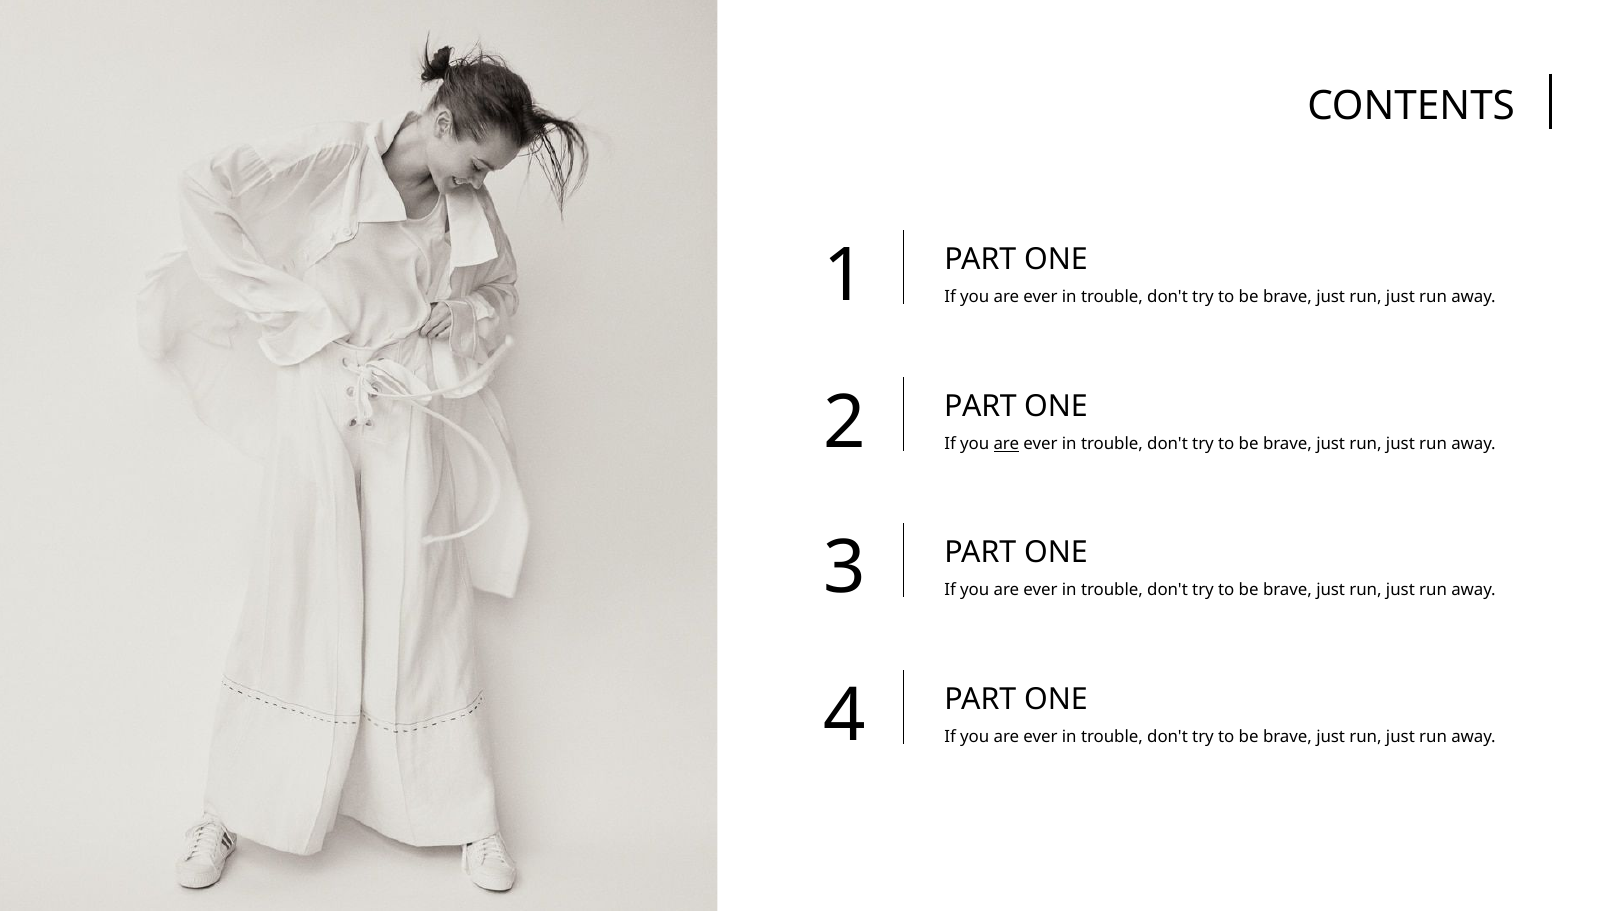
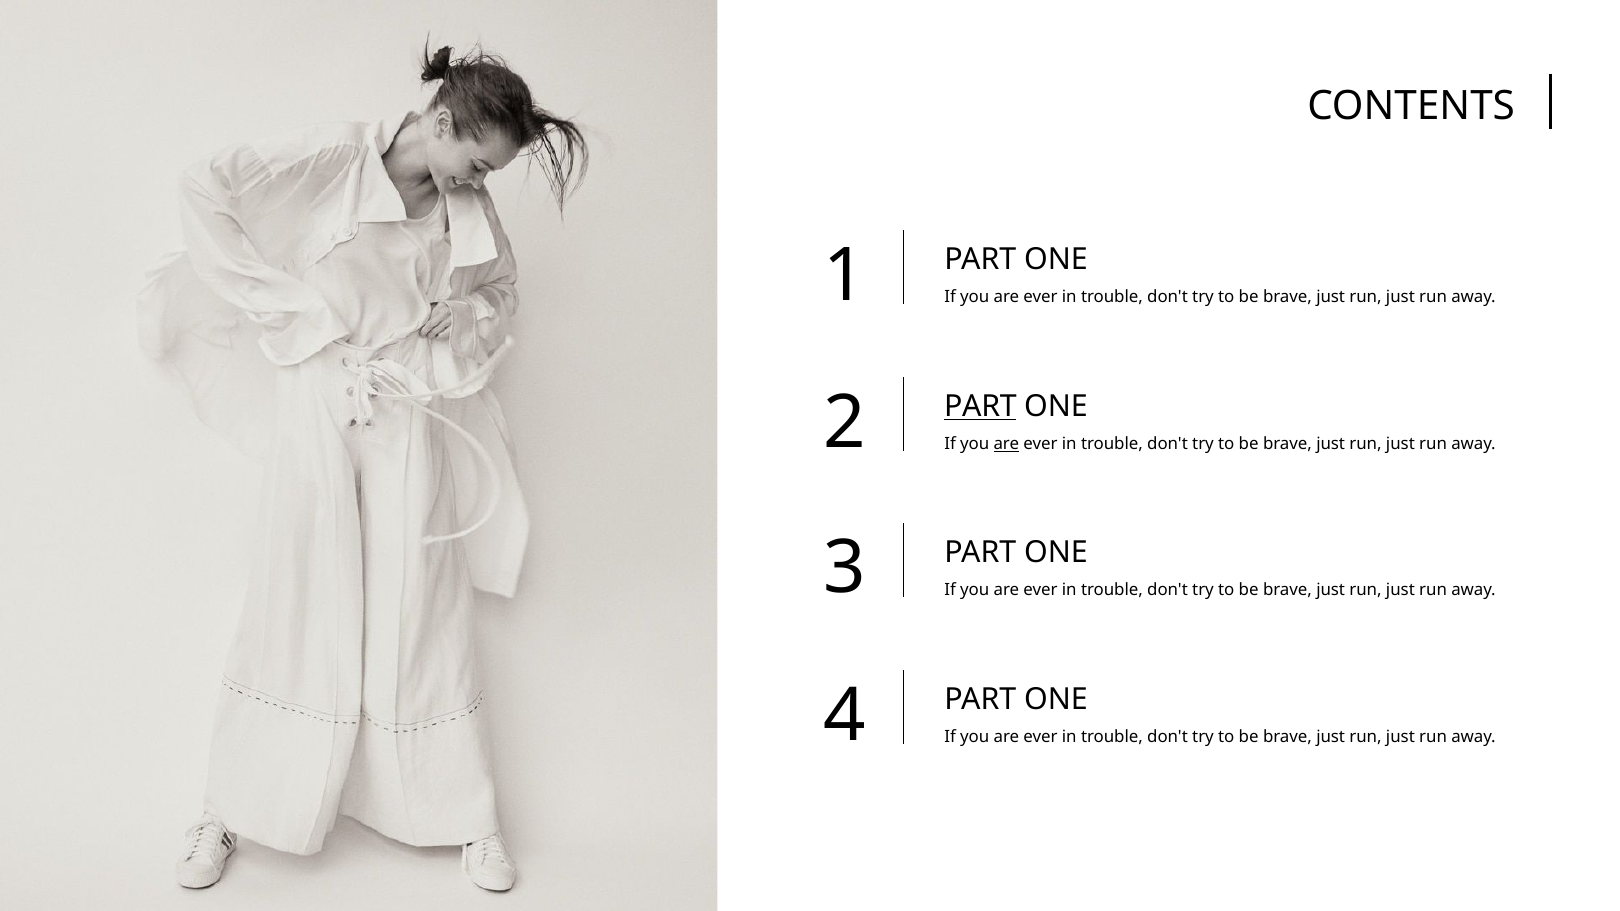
PART underline: none -> present (980, 407)
